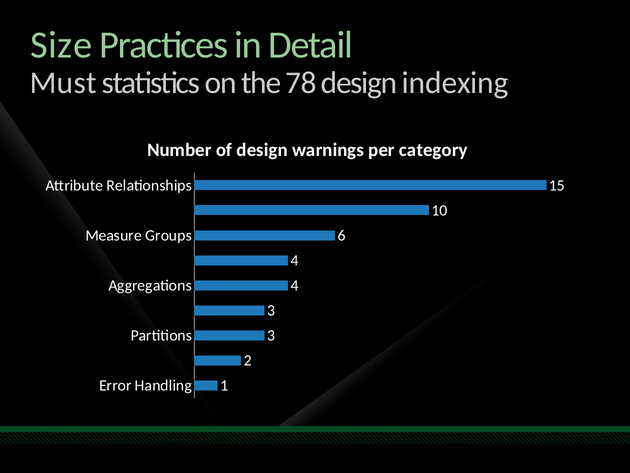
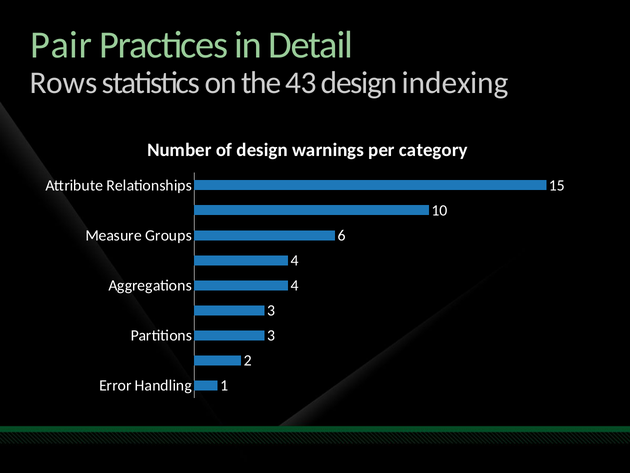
Size: Size -> Pair (61, 45)
Must: Must -> Rows (64, 83)
78: 78 -> 43 (301, 83)
